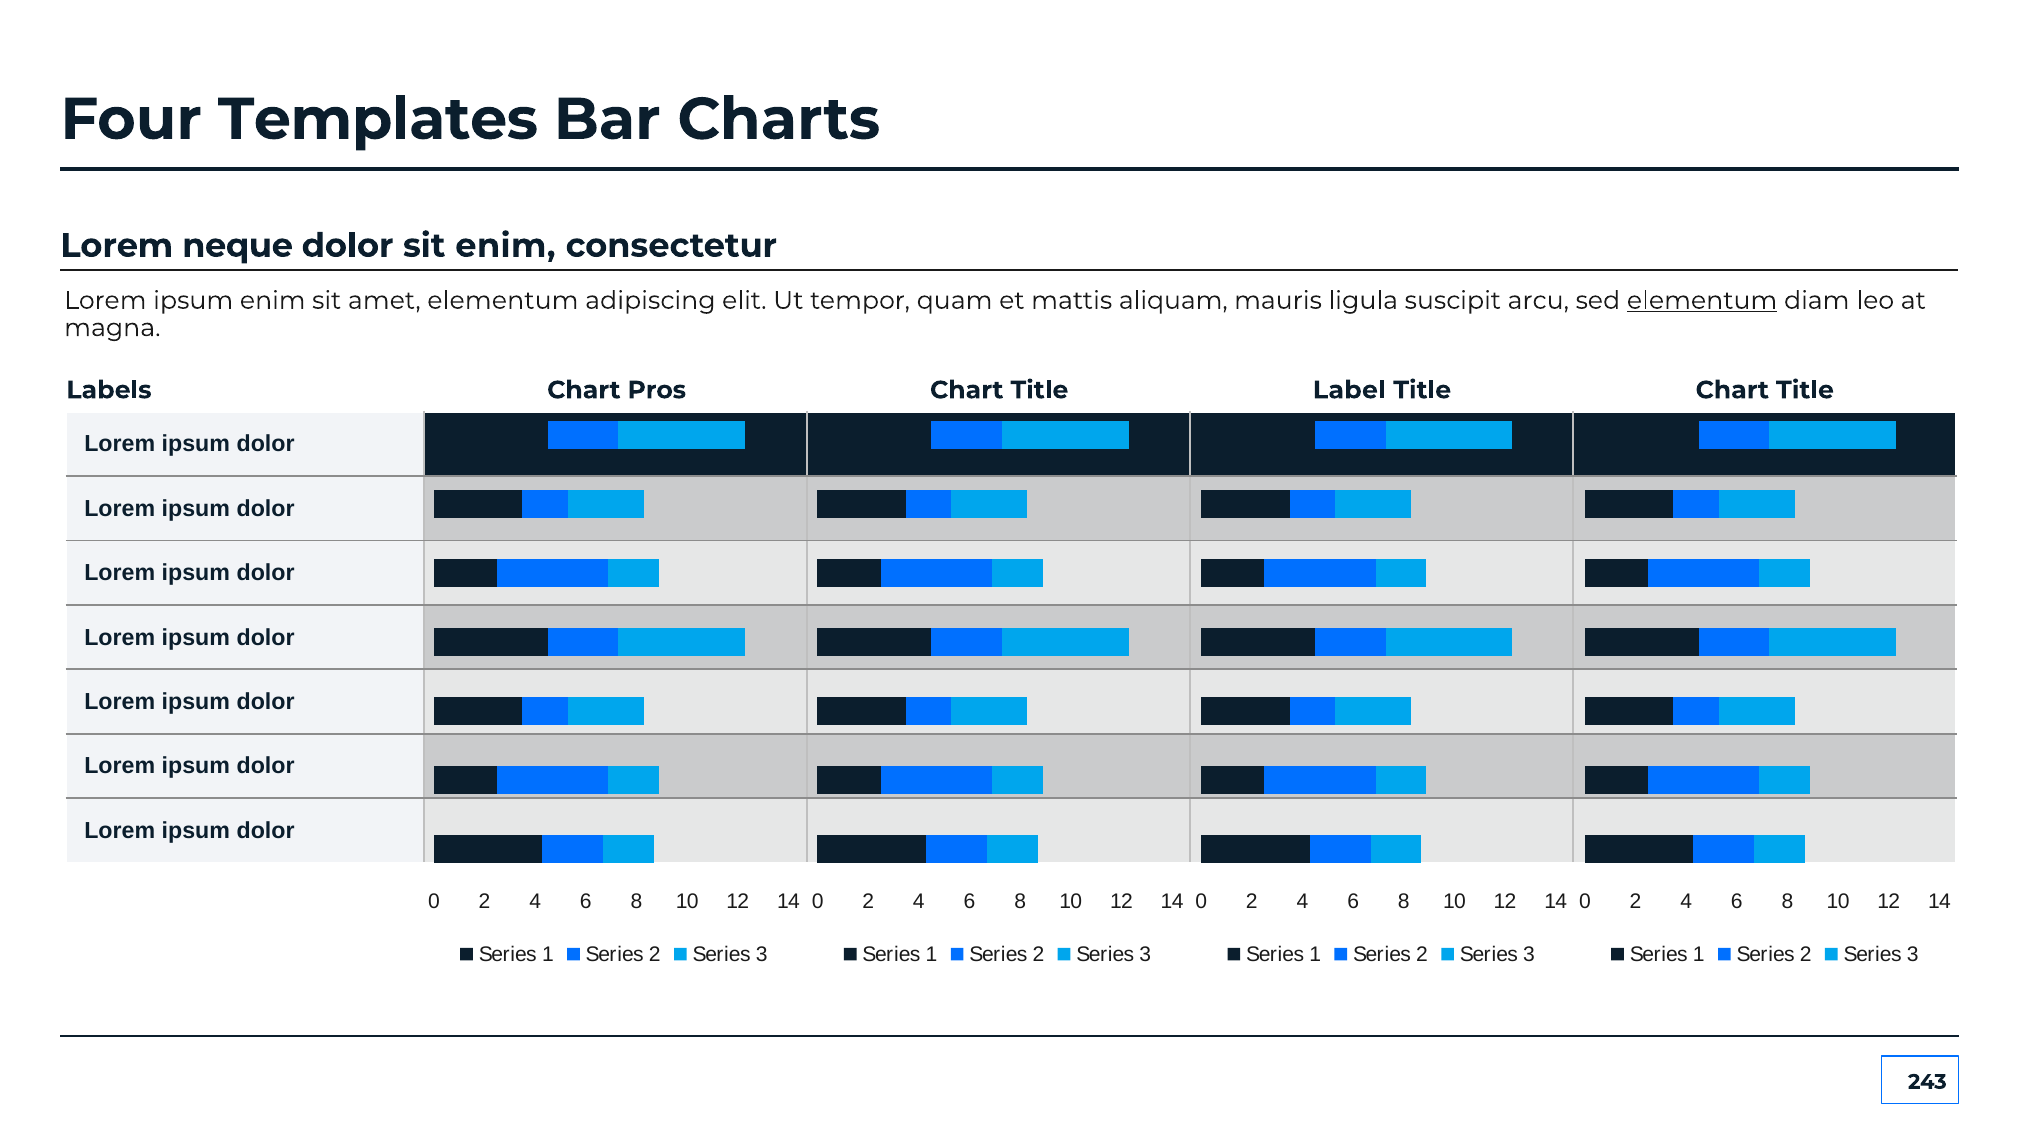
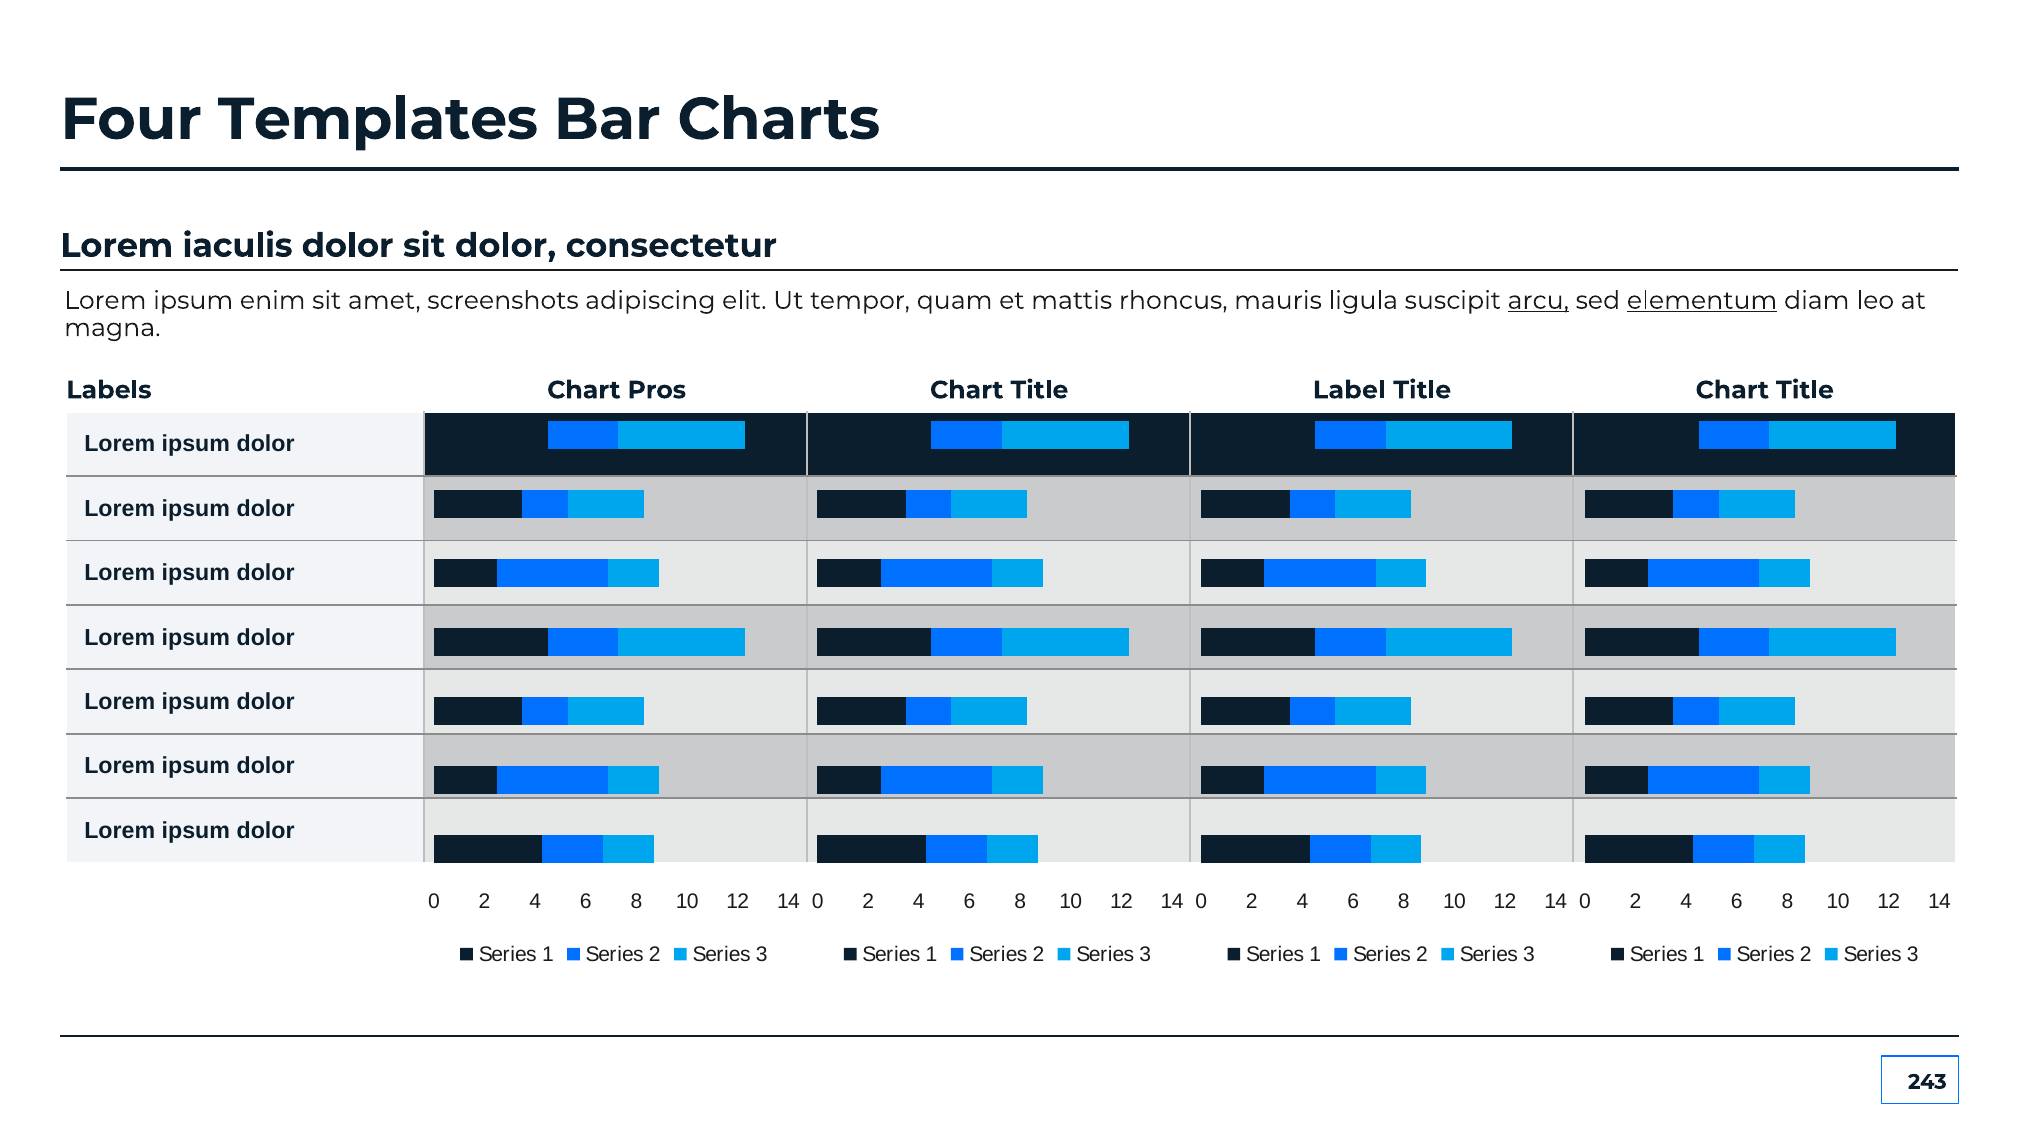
neque: neque -> iaculis (238, 246)
sit enim: enim -> dolor (506, 246)
amet elementum: elementum -> screenshots (503, 301)
aliquam: aliquam -> rhoncus (1173, 301)
arcu underline: none -> present (1538, 301)
